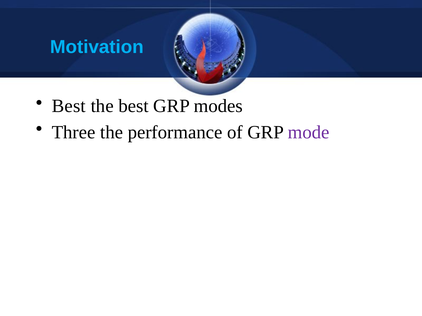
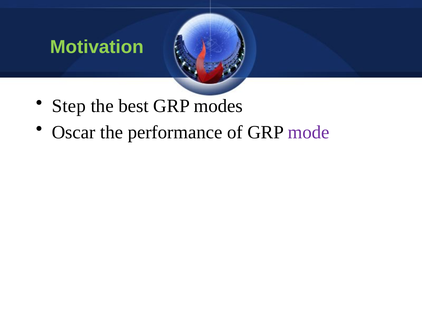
Motivation colour: light blue -> light green (97, 47)
Best: Best -> Step (69, 106)
Three: Three -> Oscar (74, 132)
